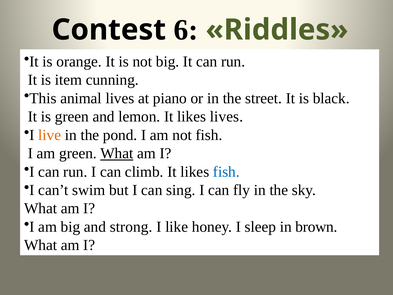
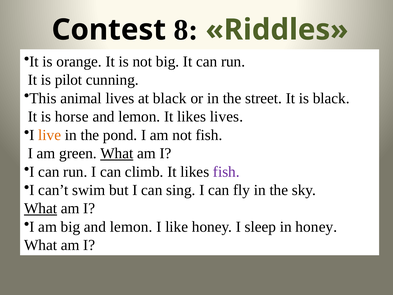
6: 6 -> 8 (186, 30)
item: item -> pilot (69, 80)
at piano: piano -> black (170, 98)
is green: green -> horse (72, 117)
fish colour: blue -> purple (226, 172)
What underline: none -> present (41, 208)
big and strong: strong -> lemon (131, 227)
in brown: brown -> honey (316, 227)
